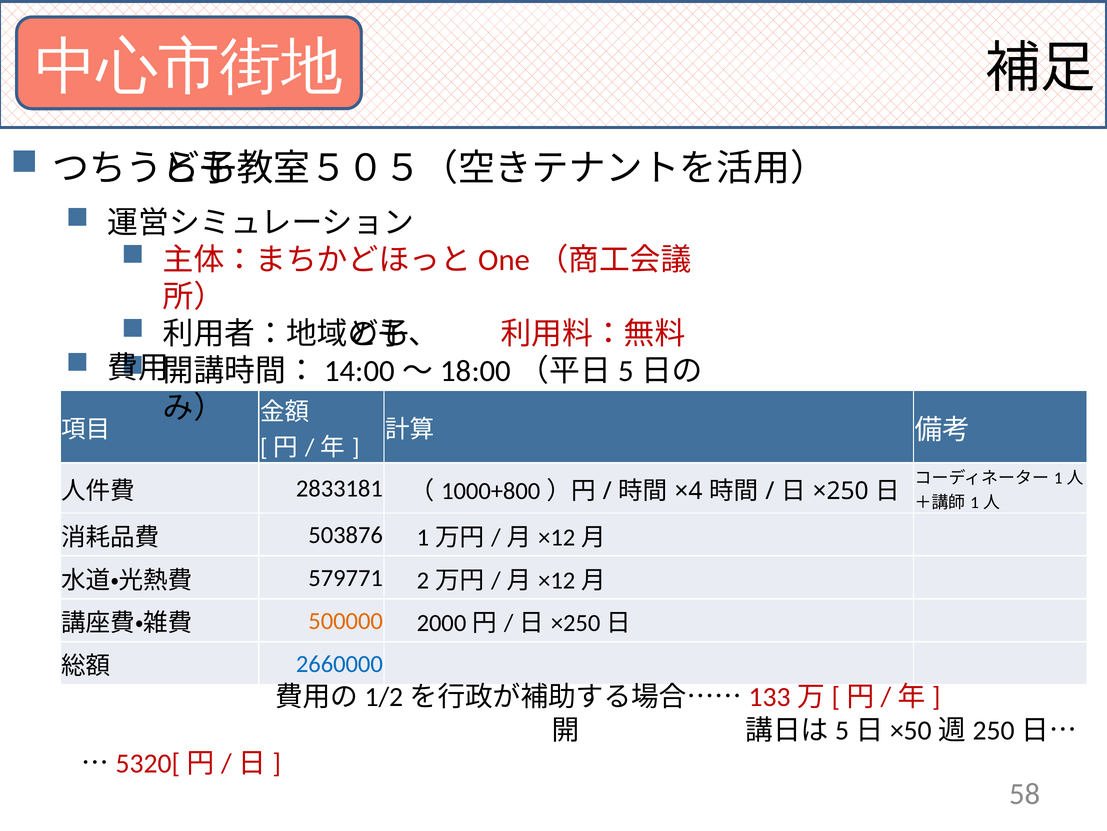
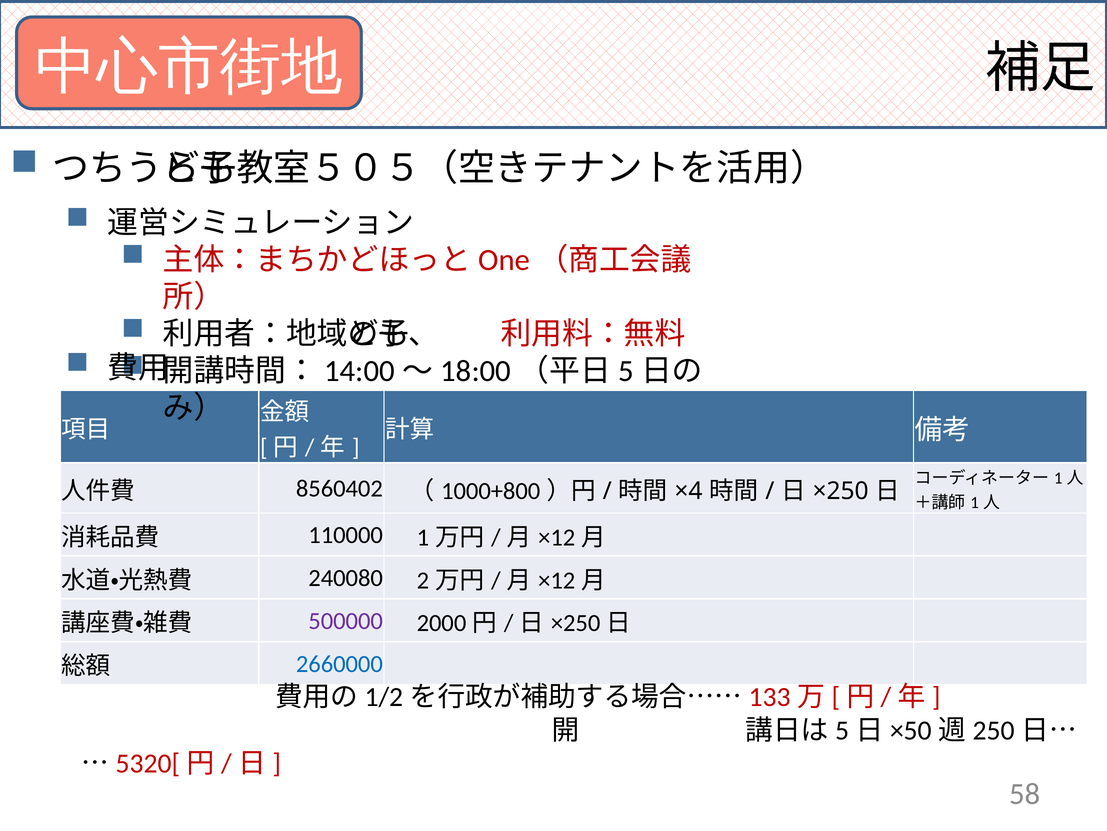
2833181: 2833181 -> 8560402 (339, 488)
503876: 503876 -> 110000 (346, 535)
579771: 579771 -> 240080 (346, 578)
500000 colour: orange -> purple (346, 620)
